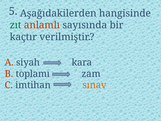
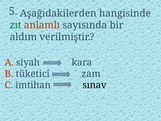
kaçtır: kaçtır -> aldım (23, 37)
toplamı: toplamı -> tüketici (33, 74)
sınav colour: orange -> black (95, 85)
